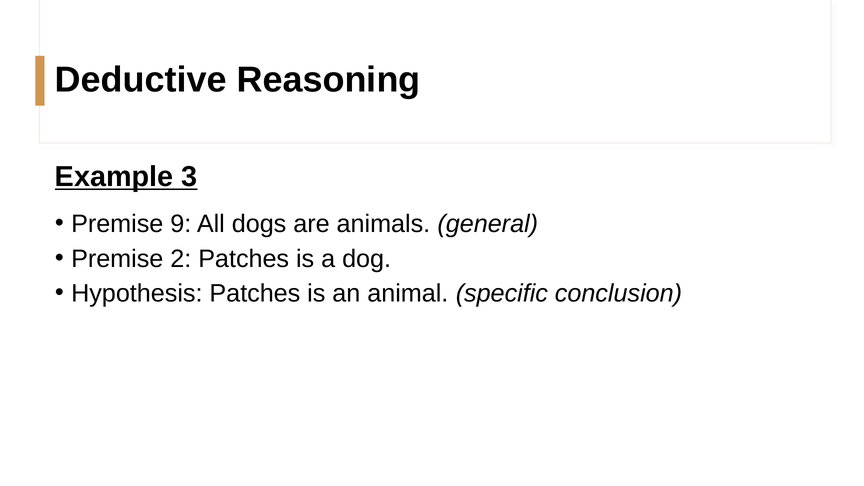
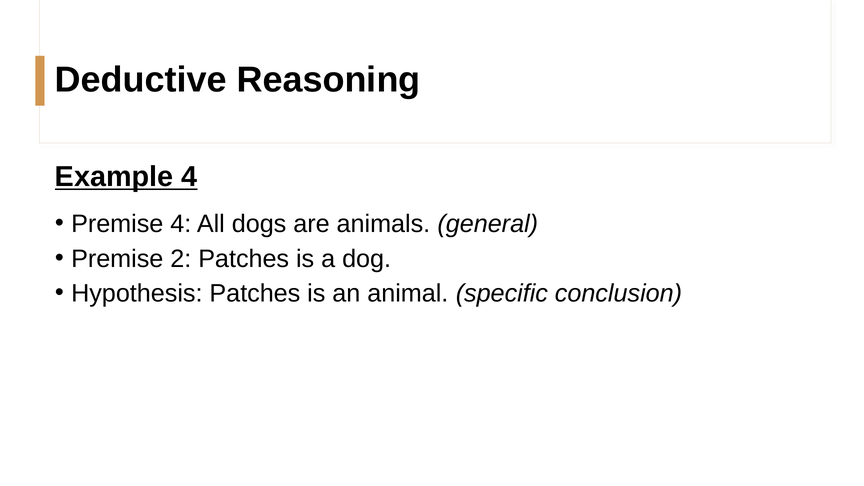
Example 3: 3 -> 4 (189, 177)
Premise 9: 9 -> 4 (181, 224)
